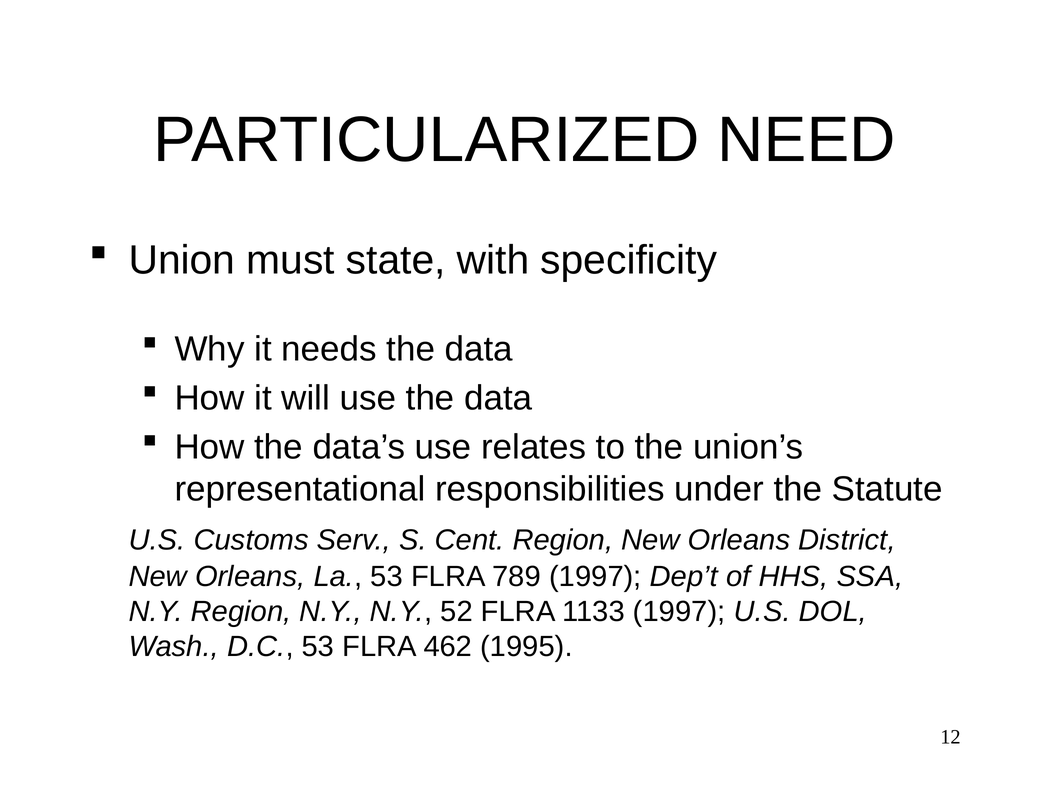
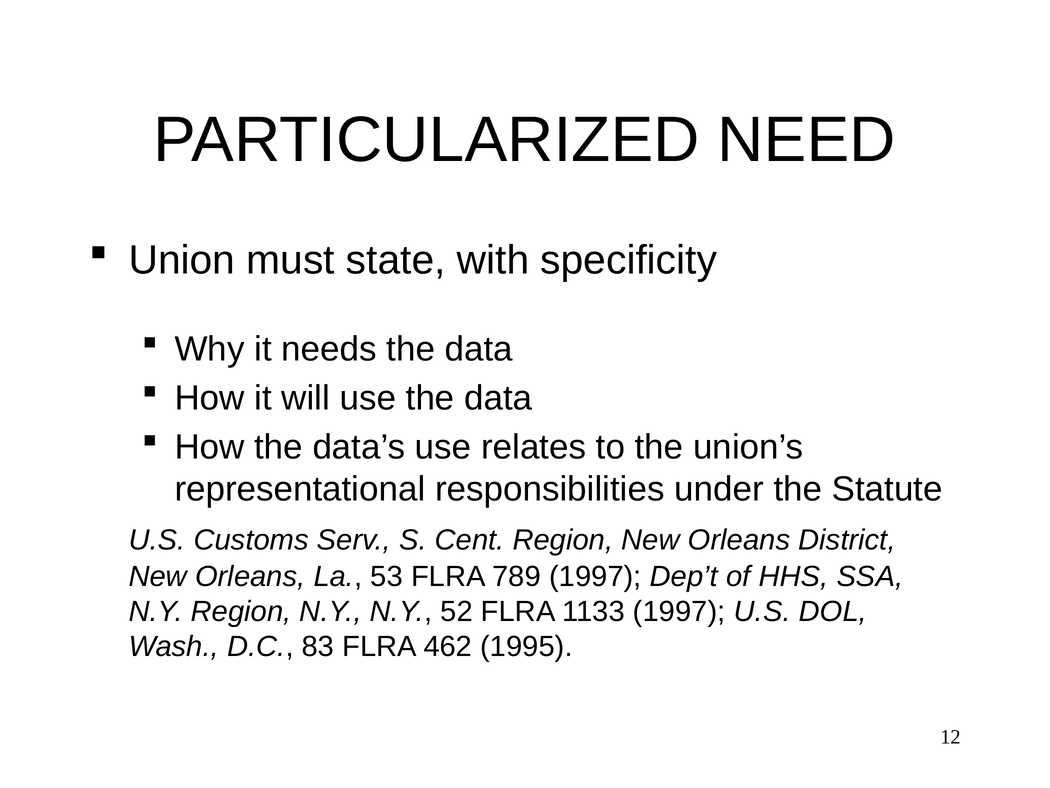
D.C 53: 53 -> 83 (318, 646)
